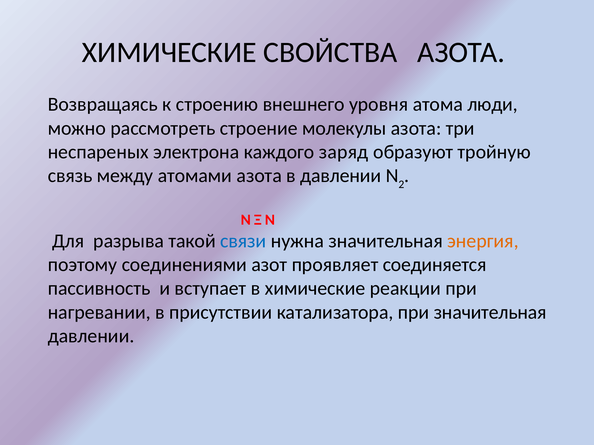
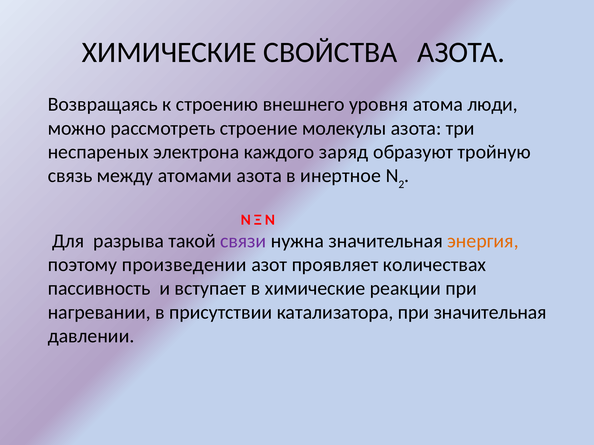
в давлении: давлении -> инертное (341, 176)
связи colour: blue -> purple (243, 241)
соединениями: соединениями -> произведении (184, 265)
соединяется: соединяется -> количествах (434, 265)
